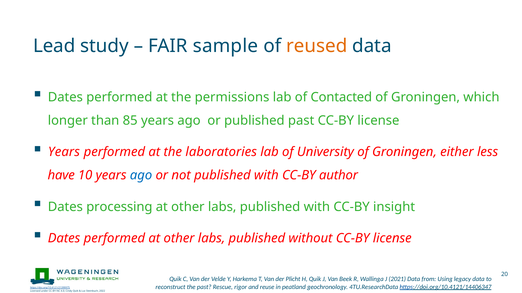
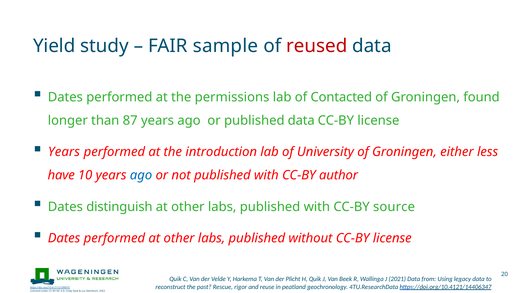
Lead: Lead -> Yield (54, 46)
reused colour: orange -> red (317, 46)
which: which -> found (481, 97)
85: 85 -> 87 (130, 121)
published past: past -> data (301, 121)
laboratories: laboratories -> introduction (221, 152)
processing: processing -> distinguish (119, 207)
insight: insight -> source (394, 207)
